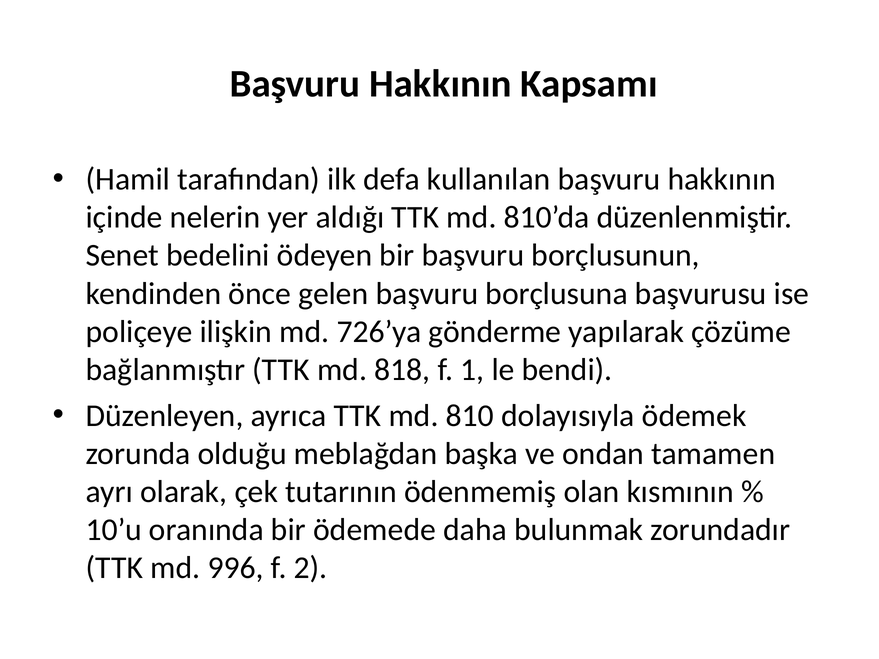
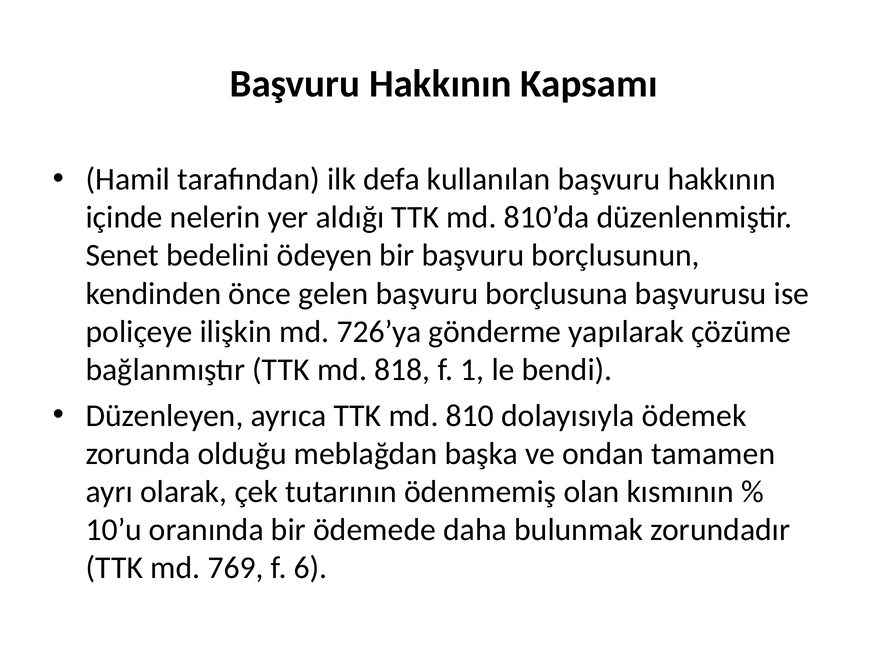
996: 996 -> 769 (236, 568)
2: 2 -> 6 (311, 568)
